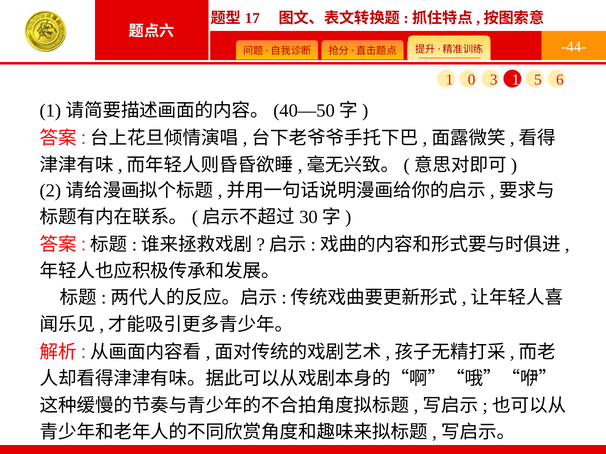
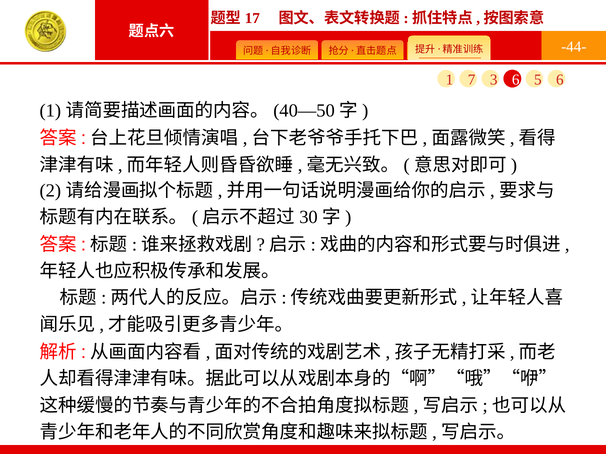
0: 0 -> 7 (472, 80)
3 1: 1 -> 6 (516, 80)
